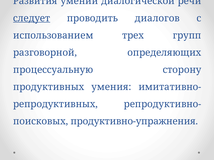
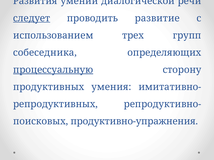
диалогов: диалогов -> развитие (157, 18)
разговорной: разговорной -> собеседника (45, 53)
процессуальную underline: none -> present (53, 70)
